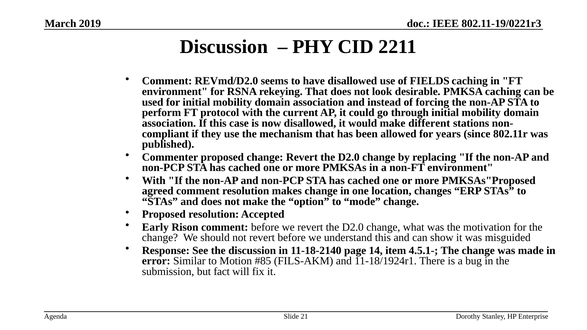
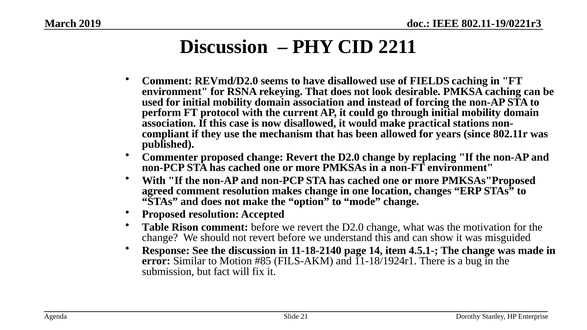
different: different -> practical (429, 123)
Early: Early -> Table (155, 227)
